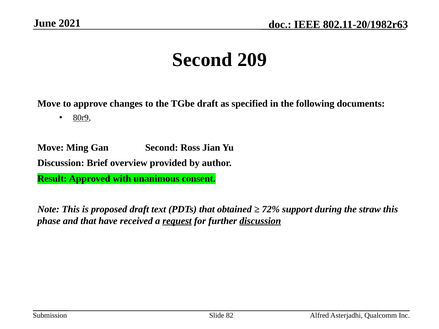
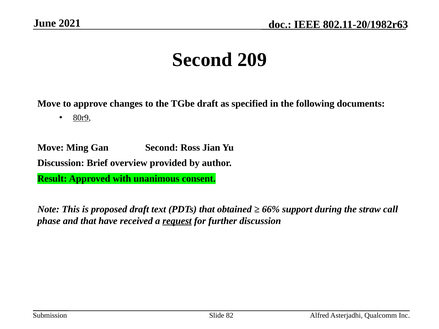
72%: 72% -> 66% (271, 209)
straw this: this -> call (391, 209)
discussion underline: present -> none (260, 221)
